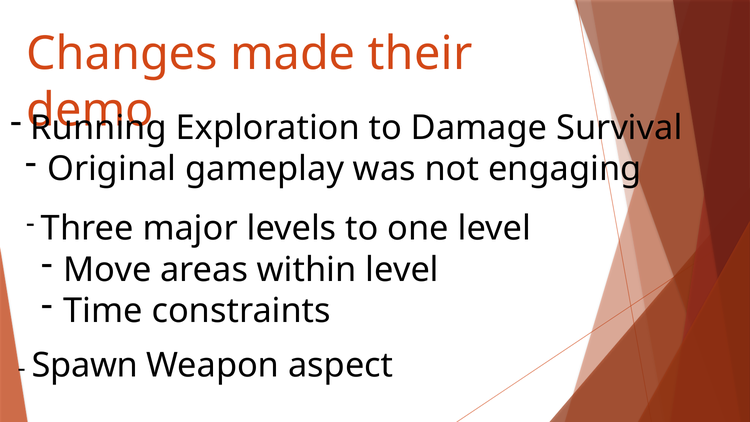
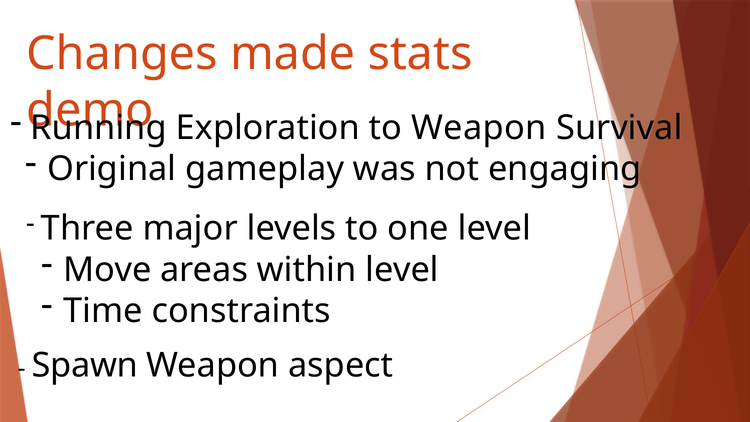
their: their -> stats (420, 54)
to Damage: Damage -> Weapon (479, 128)
